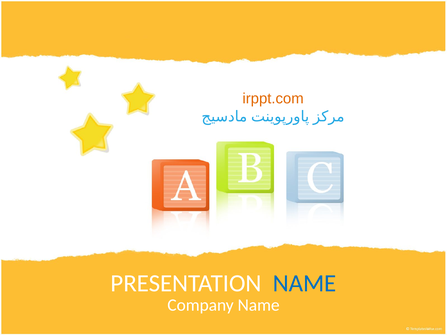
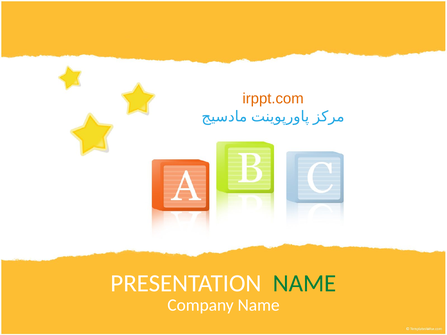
NAME colour: blue -> green (305, 284)
